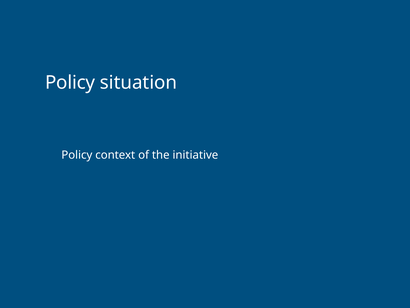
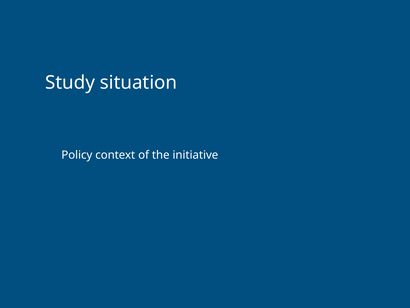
Policy: Policy -> Study (70, 82)
